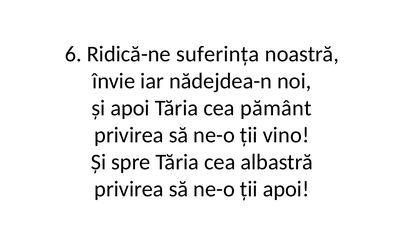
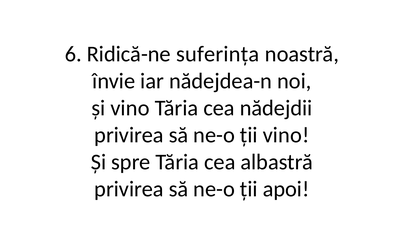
și apoi: apoi -> vino (130, 108)
pământ: pământ -> nădejdii (276, 108)
